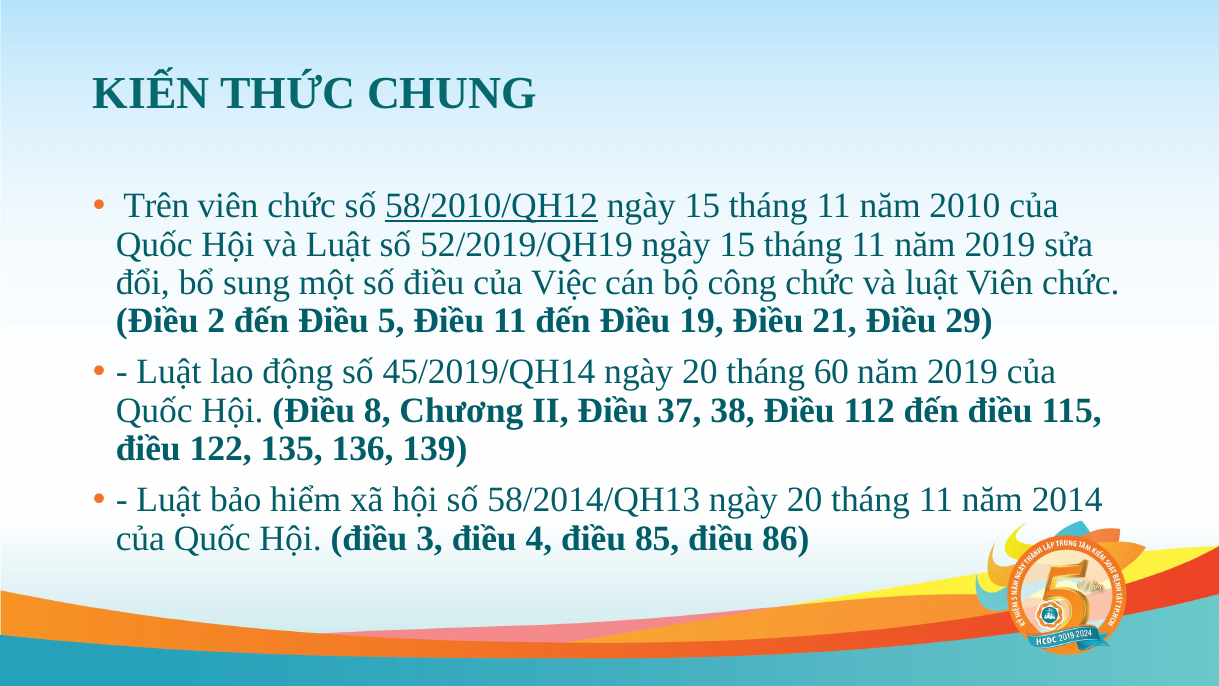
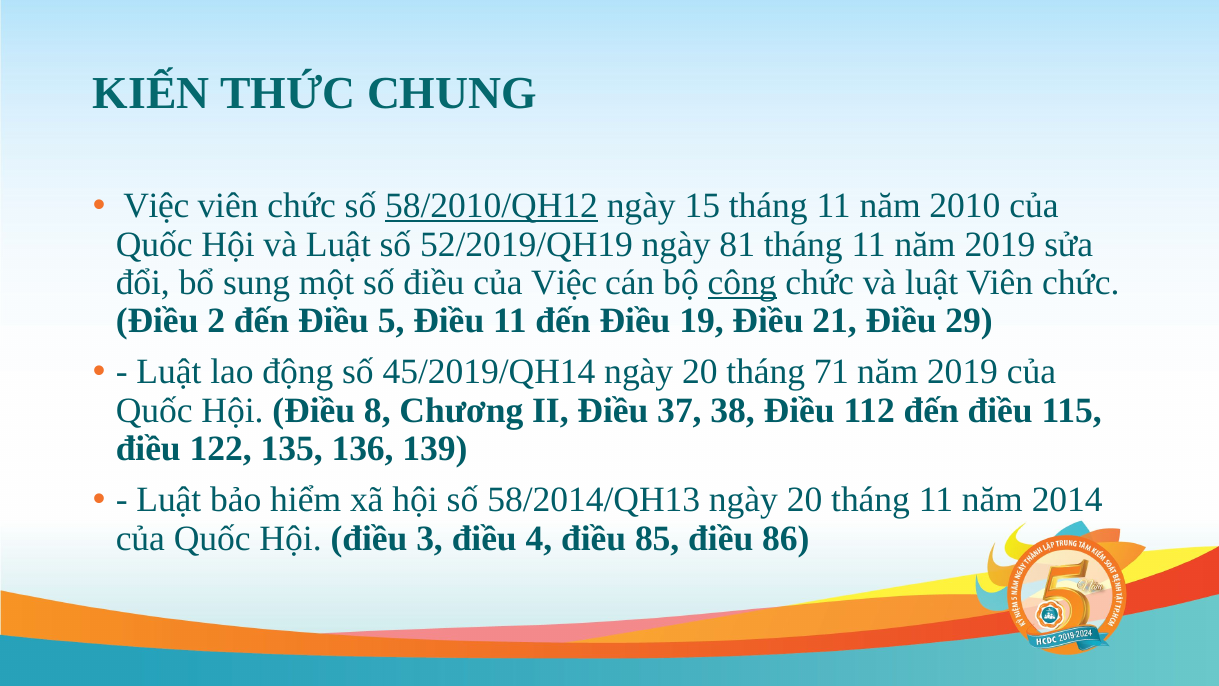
Trên: Trên -> Việc (156, 206)
52/2019/QH19 ngày 15: 15 -> 81 (737, 244)
công underline: none -> present (742, 283)
60: 60 -> 71 (831, 372)
